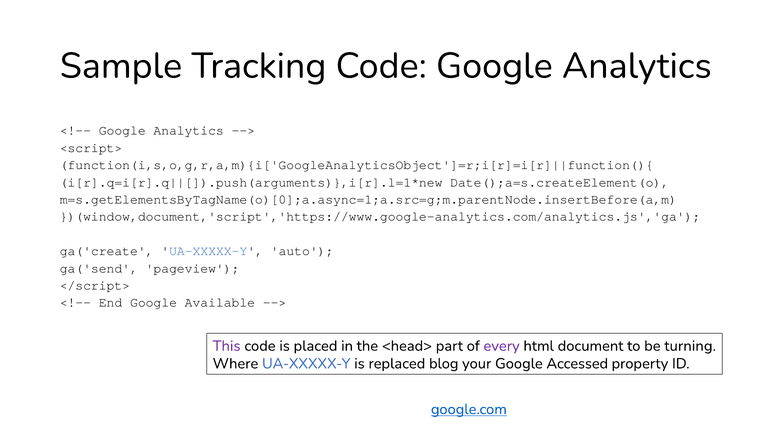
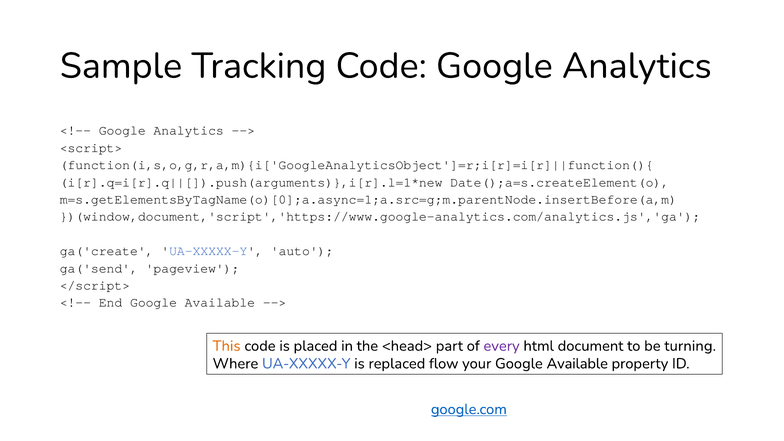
This colour: purple -> orange (227, 346)
blog: blog -> flow (444, 364)
your Google Accessed: Accessed -> Available (577, 364)
